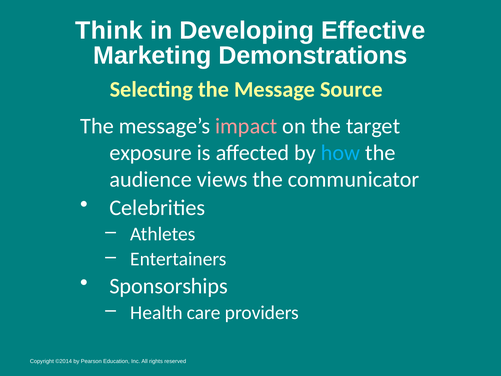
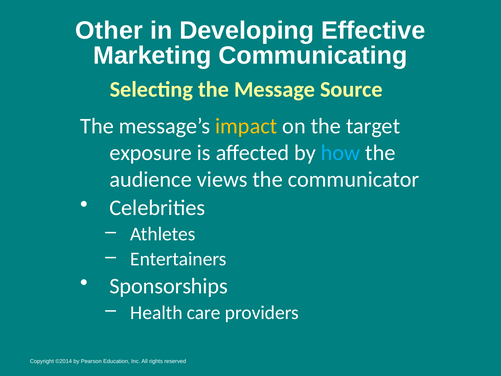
Think: Think -> Other (109, 31)
Demonstrations: Demonstrations -> Communicating (313, 56)
impact colour: pink -> yellow (246, 126)
